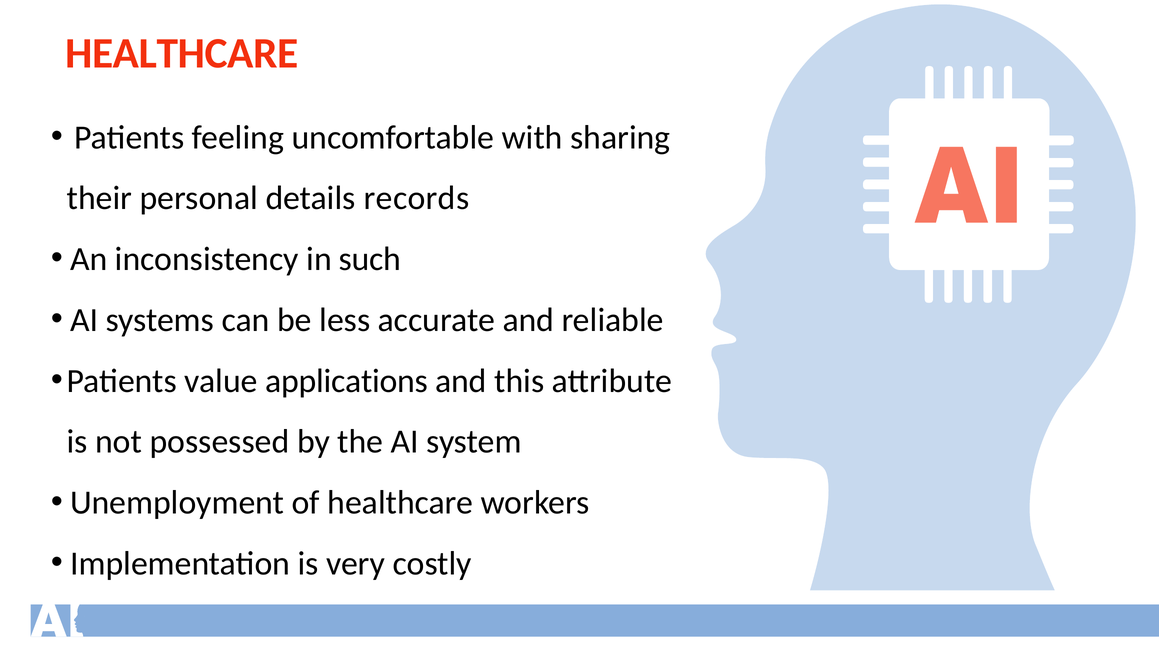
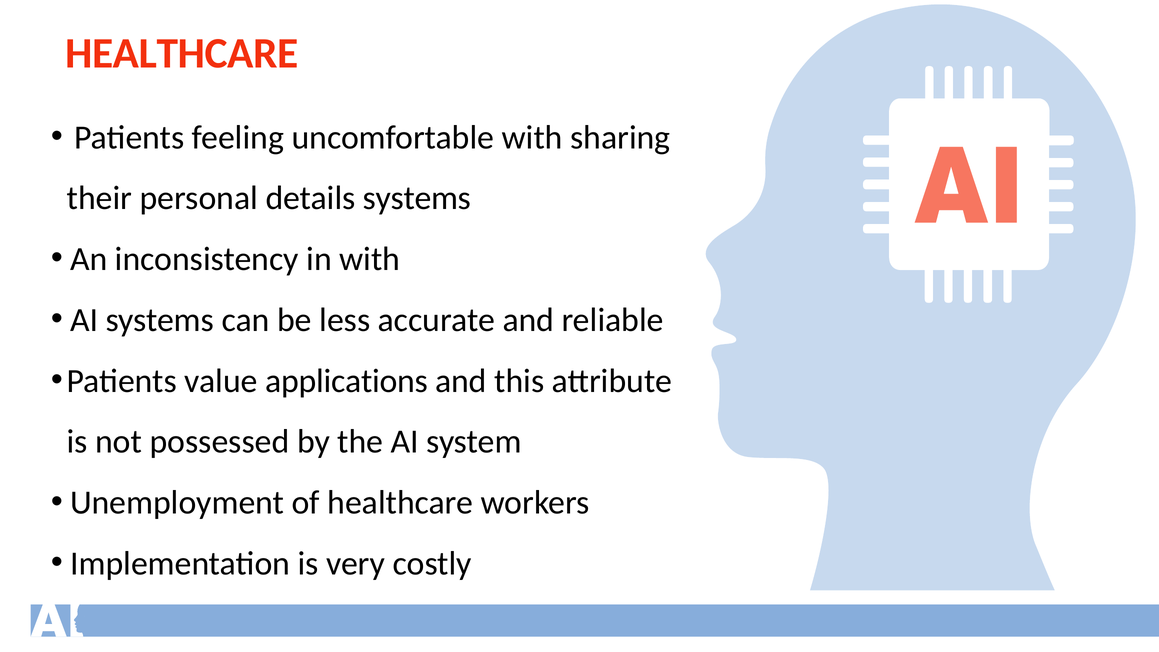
details records: records -> systems (417, 198)
in such: such -> with (370, 259)
